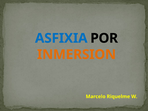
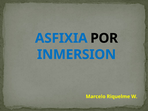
INMERSION colour: orange -> blue (77, 55)
